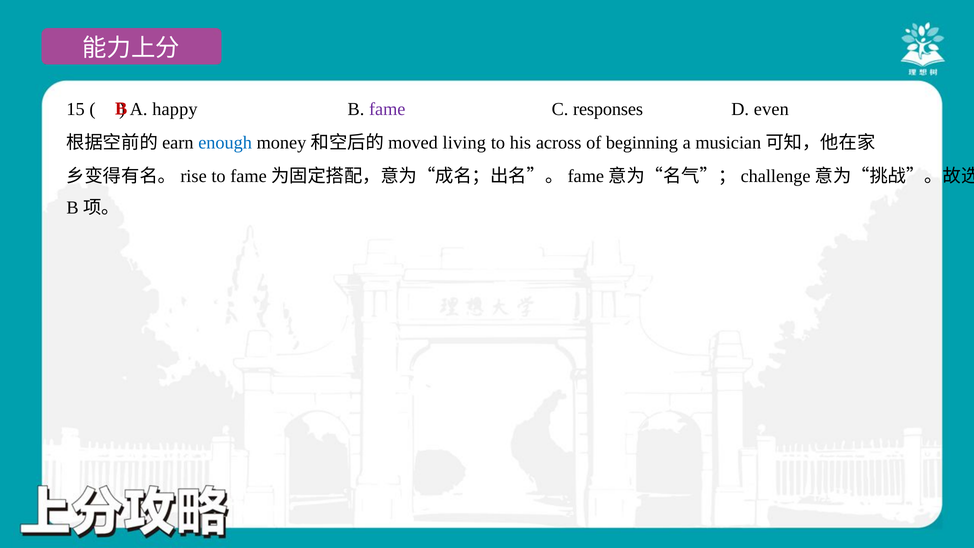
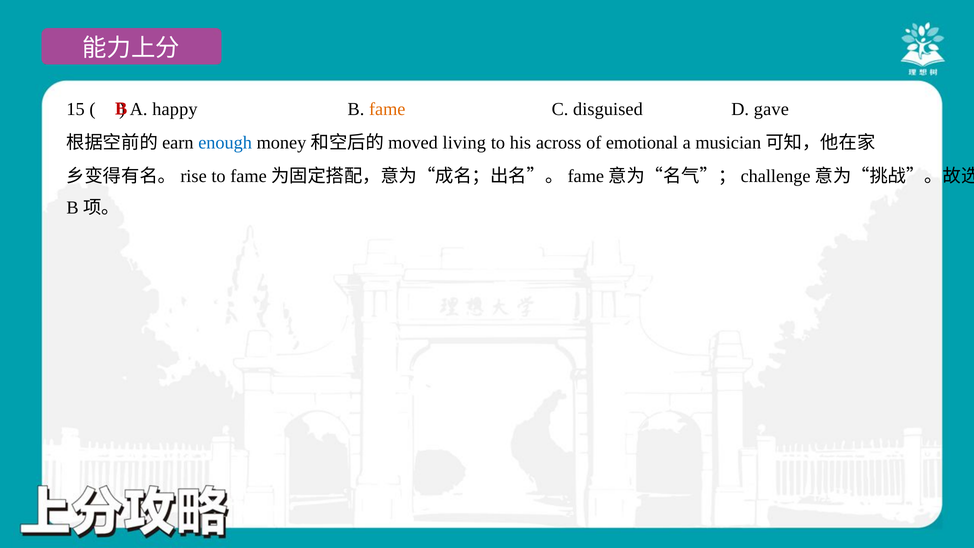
fame colour: purple -> orange (387, 109)
responses: responses -> disguised (608, 109)
even: even -> gave (771, 109)
beginning: beginning -> emotional (642, 143)
